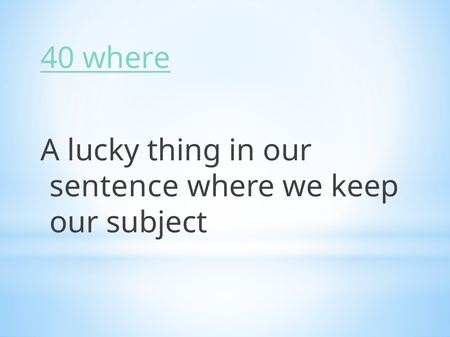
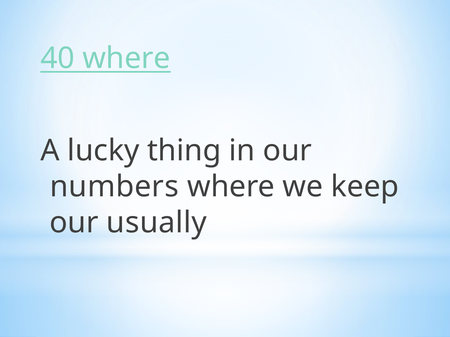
sentence: sentence -> numbers (114, 187)
subject: subject -> usually (157, 223)
